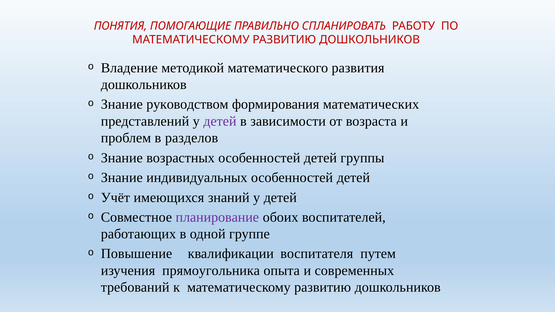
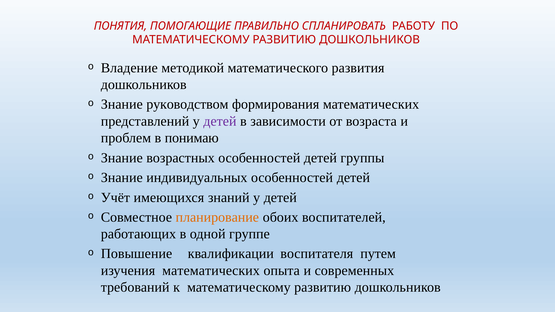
разделов: разделов -> понимаю (192, 138)
планирование colour: purple -> orange (217, 217)
изучения прямоугольника: прямоугольника -> математических (211, 271)
